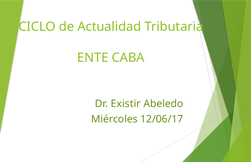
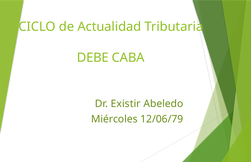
ENTE: ENTE -> DEBE (93, 58)
12/06/17: 12/06/17 -> 12/06/79 (162, 119)
